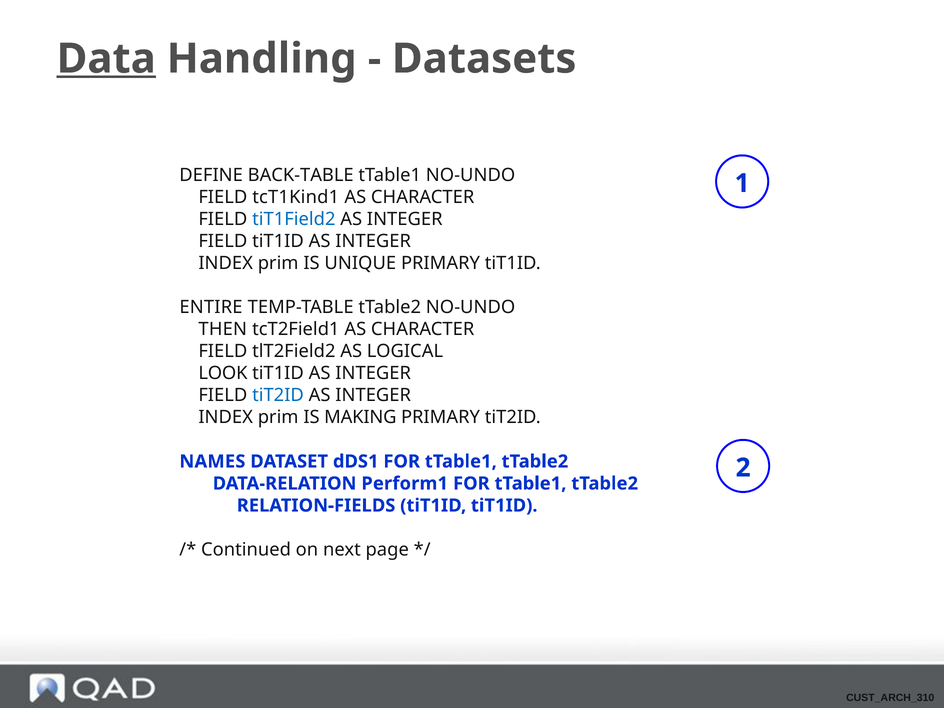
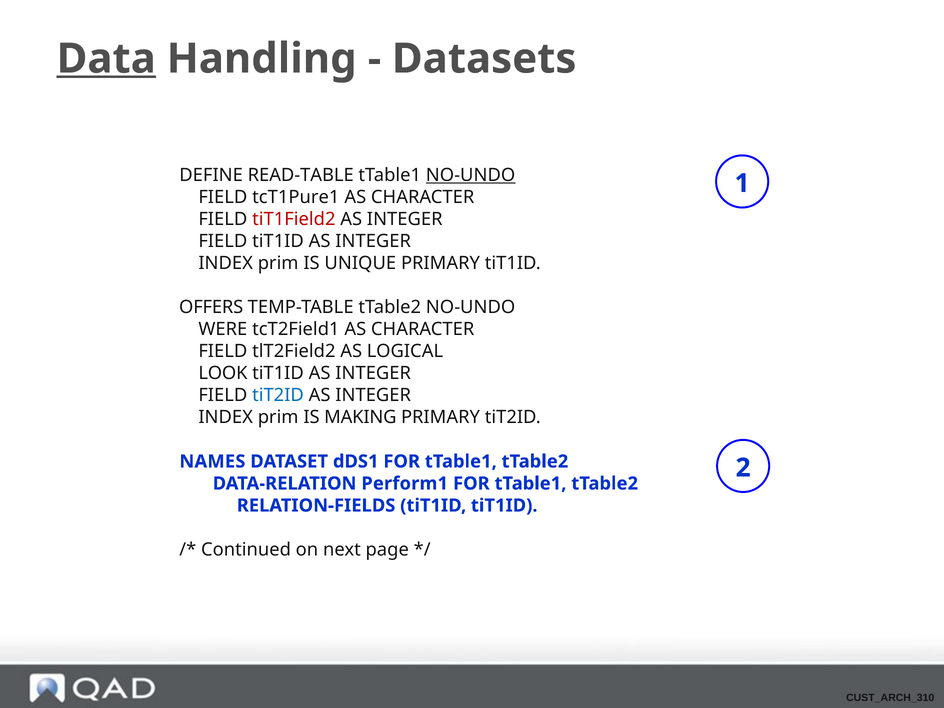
BACK-TABLE: BACK-TABLE -> READ-TABLE (301, 175)
NO-UNDO underline: none -> present (471, 175)
tcT1Kind1: tcT1Kind1 -> tcT1Pure1 (296, 197)
tiT1Field2 colour: blue -> red (294, 219)
ENTIRE: ENTIRE -> OFFERS (211, 307)
THEN: THEN -> WERE (223, 329)
